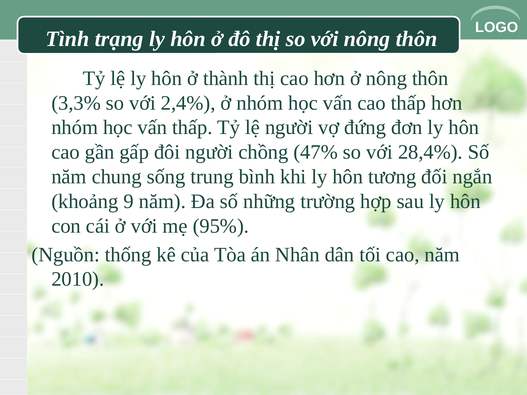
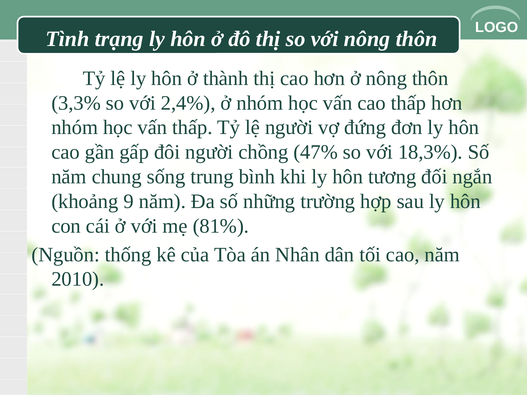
28,4%: 28,4% -> 18,3% (430, 152)
95%: 95% -> 81% (221, 226)
